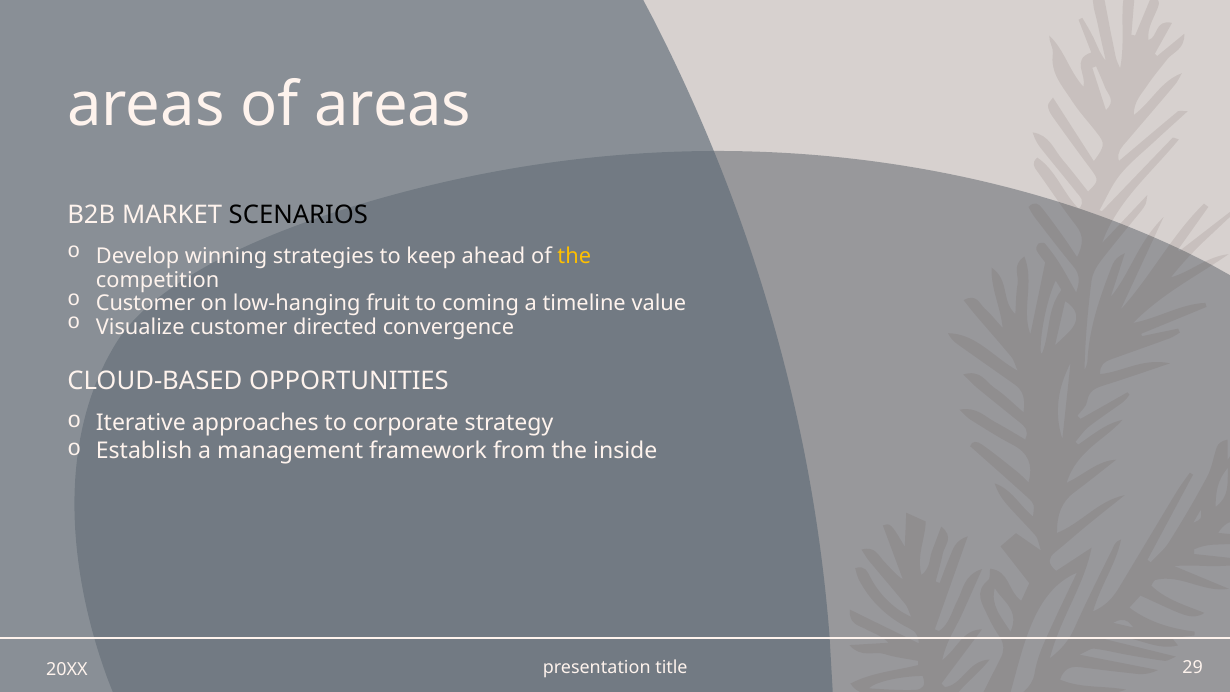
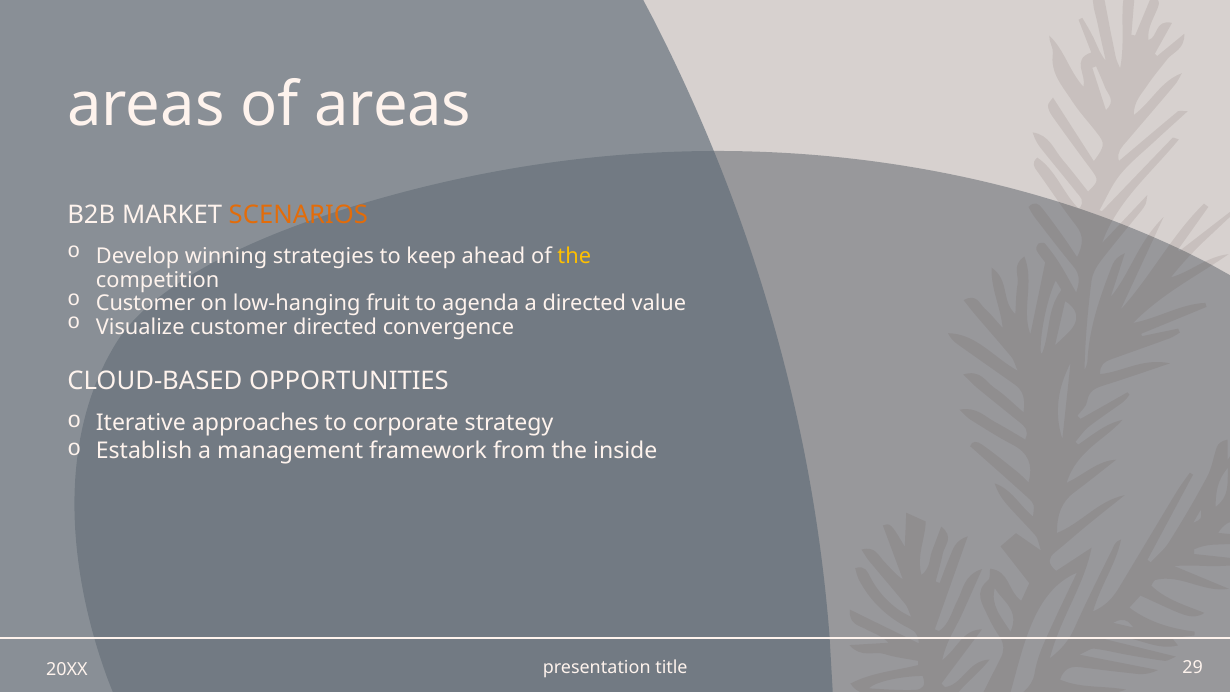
SCENARIOS colour: black -> orange (298, 215)
coming: coming -> agenda (481, 303)
a timeline: timeline -> directed (584, 303)
